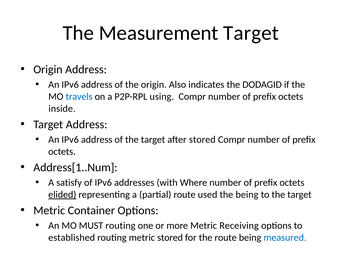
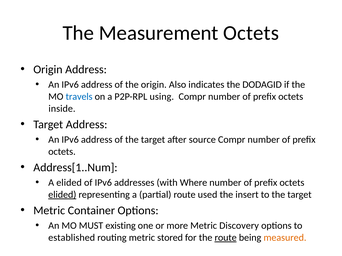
Measurement Target: Target -> Octets (251, 33)
after stored: stored -> source (202, 140)
A satisfy: satisfy -> elided (69, 183)
the being: being -> insert (247, 195)
MUST routing: routing -> existing (121, 226)
Receiving: Receiving -> Discovery (239, 226)
route underline: none -> present (226, 238)
measured colour: blue -> orange (285, 238)
